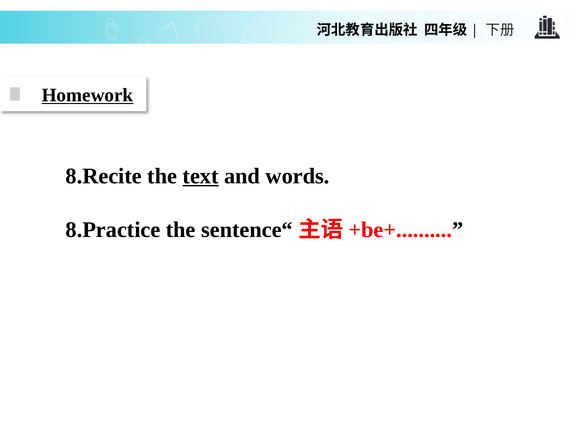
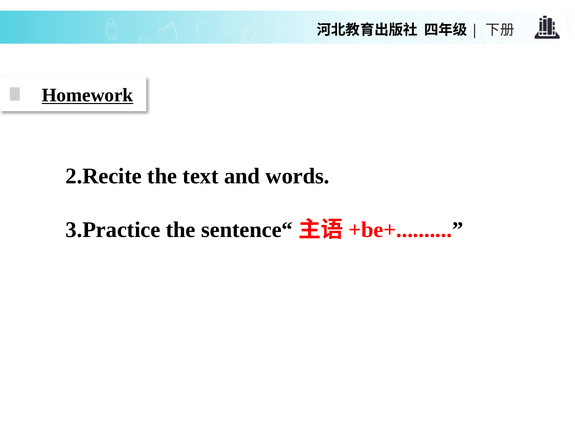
8.Recite: 8.Recite -> 2.Recite (104, 176)
text underline: present -> none (201, 176)
8.Practice: 8.Practice -> 3.Practice (113, 230)
